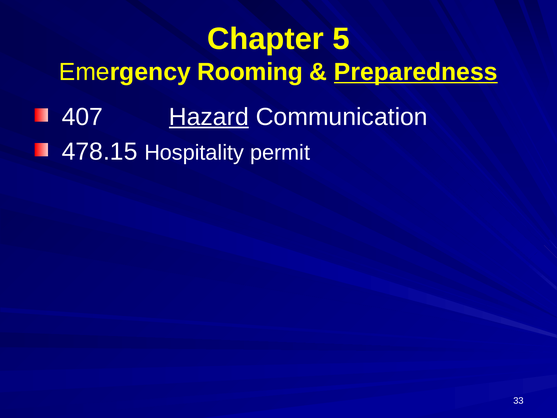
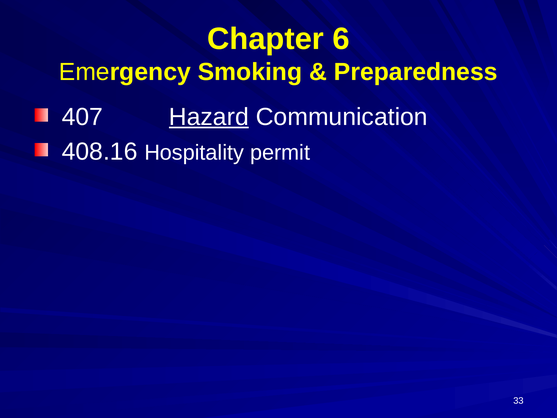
5: 5 -> 6 (341, 39)
Rooming: Rooming -> Smoking (250, 72)
Preparedness underline: present -> none (416, 72)
478.15: 478.15 -> 408.16 (100, 152)
